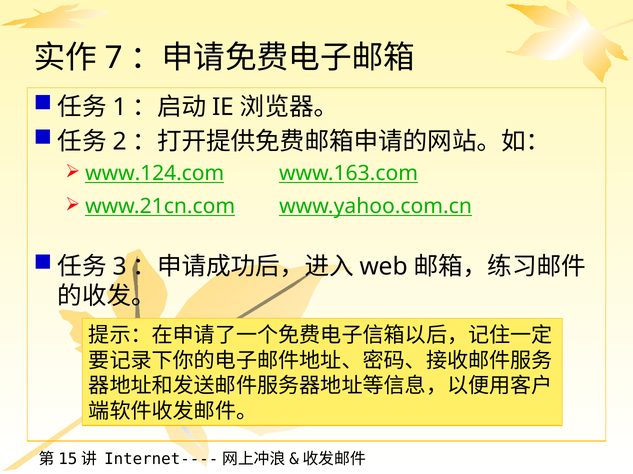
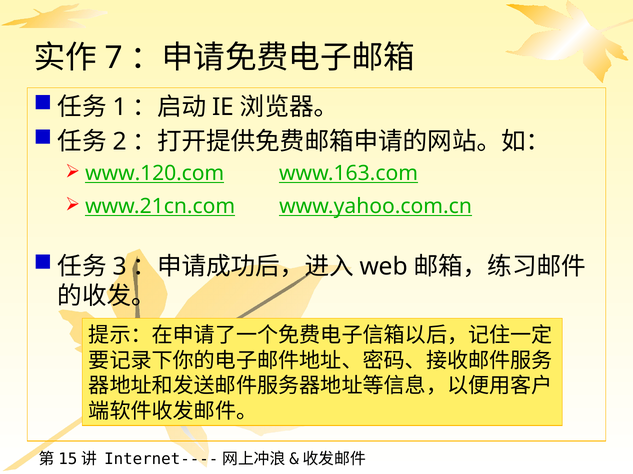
www.124.com: www.124.com -> www.120.com (155, 173)
